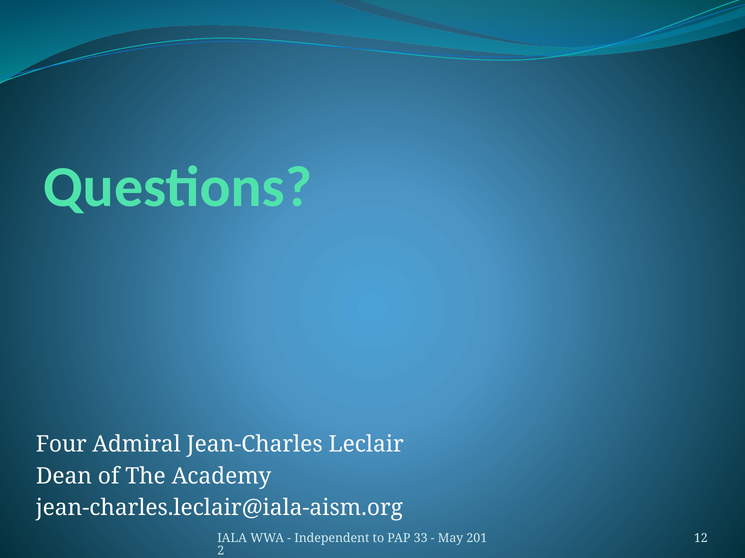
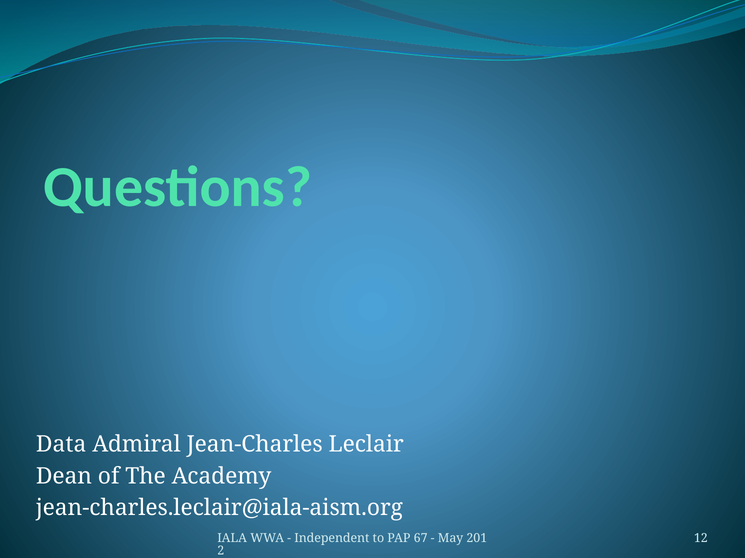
Four: Four -> Data (61, 445)
33: 33 -> 67 (421, 539)
